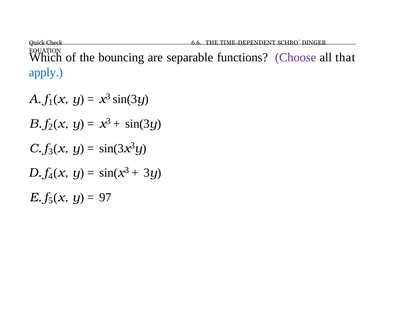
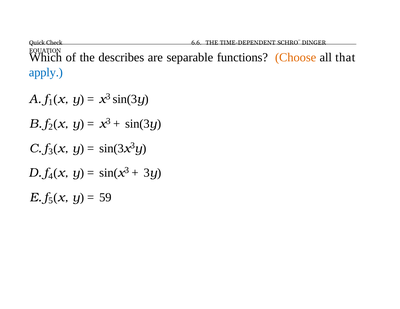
bouncing: bouncing -> describes (121, 58)
Choose colour: purple -> orange (296, 58)
97: 97 -> 59 (105, 198)
